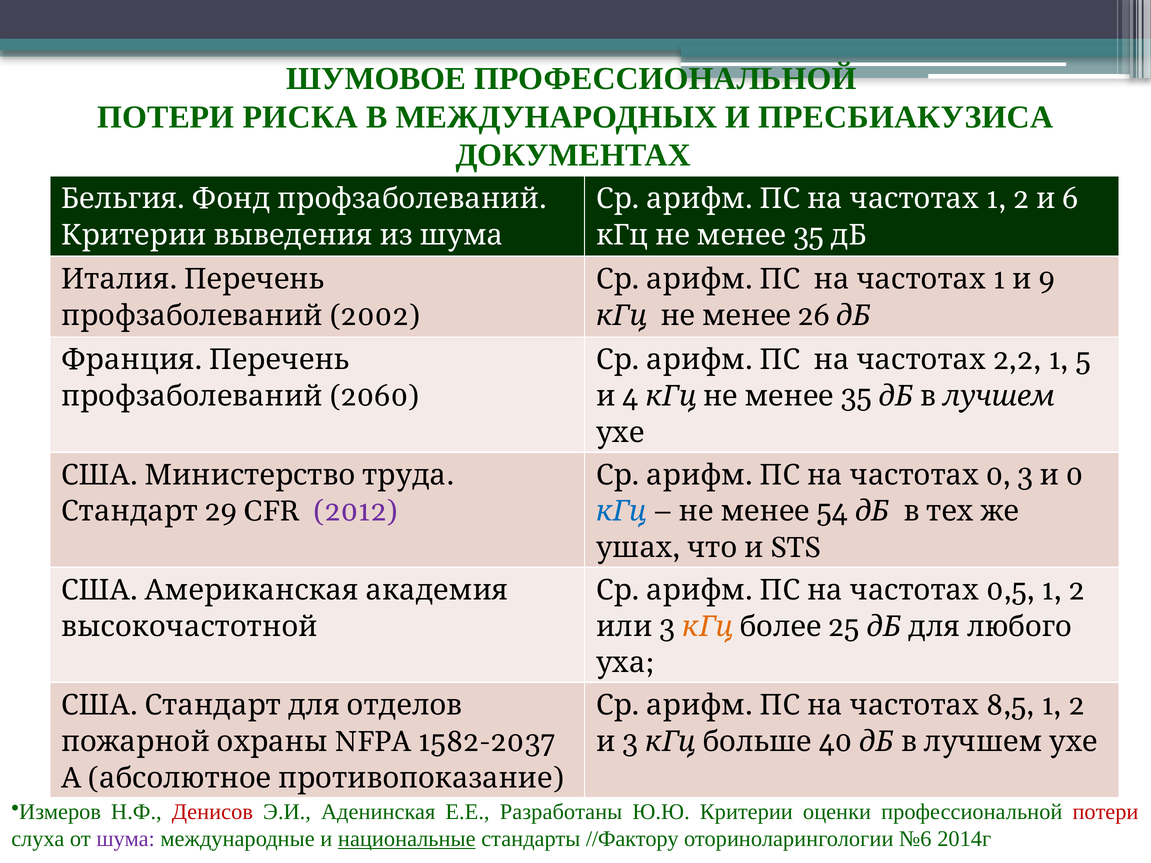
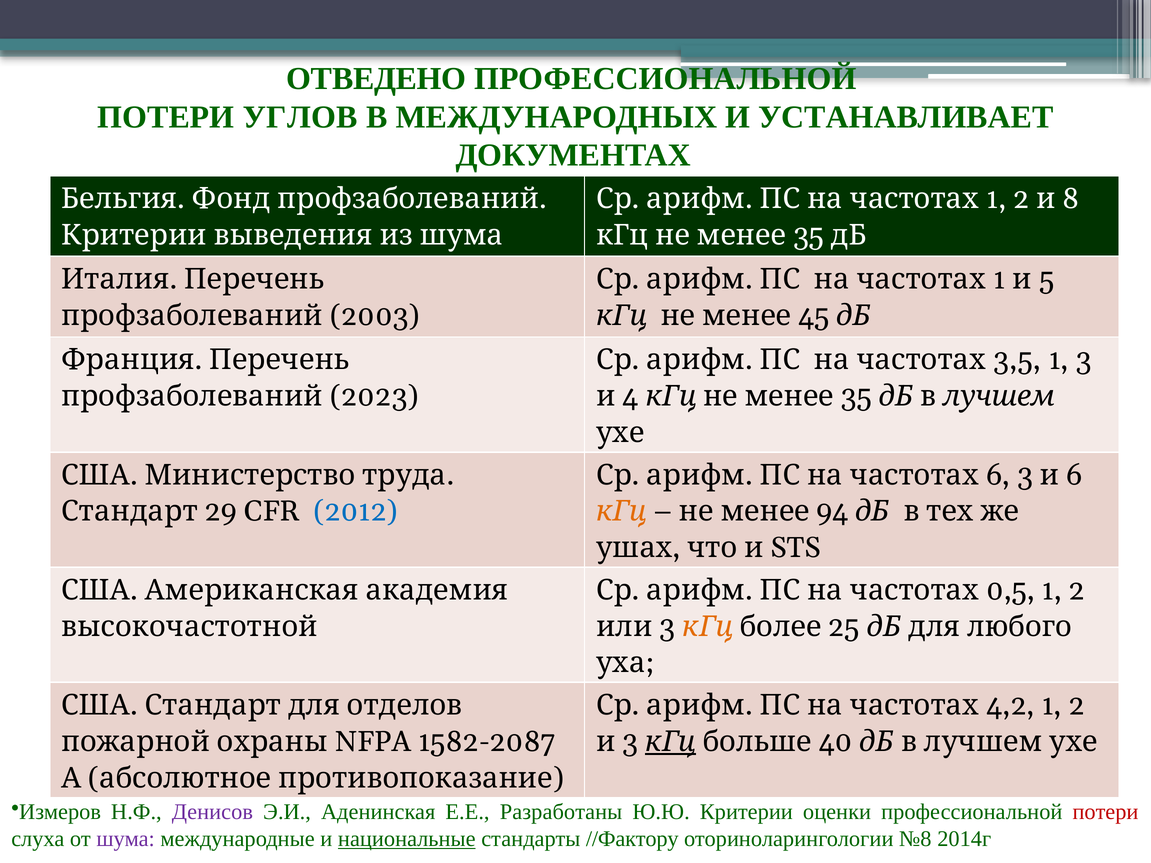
ШУМОВОЕ: ШУМОВОЕ -> ОТВЕДЕНО (376, 79)
РИСКА: РИСКА -> УГЛОВ (300, 117)
ПРЕСБИАКУЗИСА: ПРЕСБИАКУЗИСА -> УСТАНАВЛИВАЕТ (906, 117)
6: 6 -> 8 (1071, 199)
9: 9 -> 5 (1047, 279)
2002: 2002 -> 2003 (375, 316)
26: 26 -> 45 (814, 316)
2,2: 2,2 -> 3,5 (1017, 360)
1 5: 5 -> 3 (1083, 360)
2060: 2060 -> 2023 (374, 396)
0: 0 -> 6 (998, 475)
3 0: 0 -> 6 (1074, 475)
2012 colour: purple -> blue (356, 512)
кГц colour: blue -> orange (621, 512)
54: 54 -> 94 (832, 512)
8,5: 8,5 -> 4,2 (1010, 705)
1582-2037: 1582-2037 -> 1582-2087 (487, 742)
кГц underline: none -> present (670, 742)
Денисов colour: red -> purple (212, 812)
№6: №6 -> №8 (915, 839)
